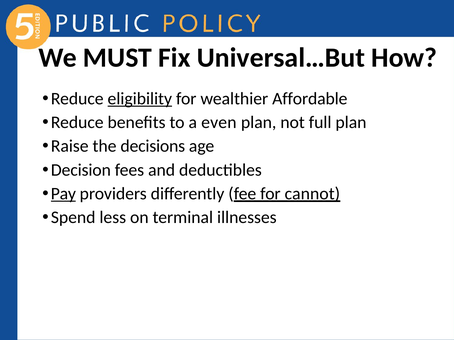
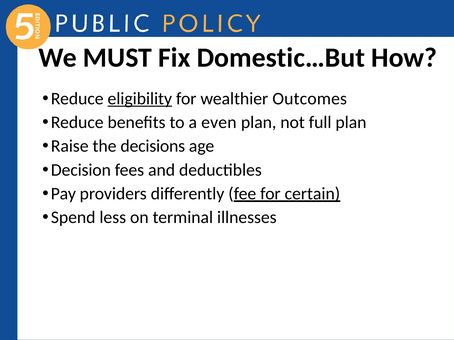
Universal…But: Universal…But -> Domestic…But (281, 58)
Affordable: Affordable -> Outcomes (310, 99)
Pay underline: present -> none (63, 194)
cannot: cannot -> certain (312, 194)
